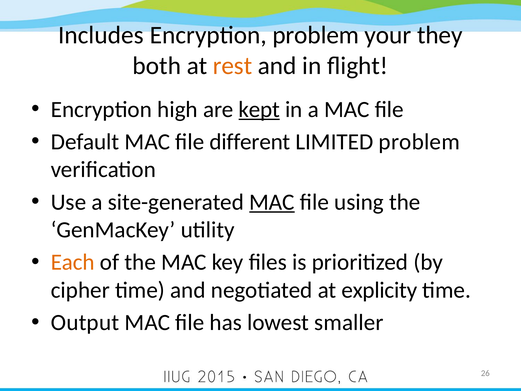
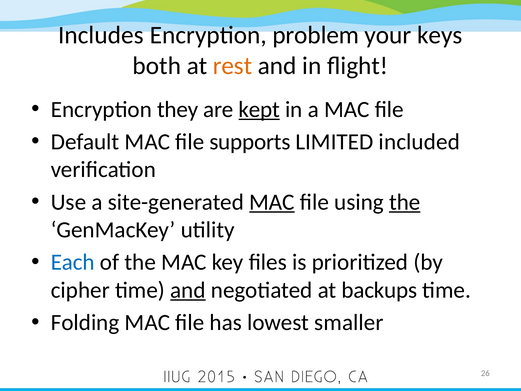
they: they -> keys (440, 35)
high: high -> they (178, 109)
different: different -> supports (250, 142)
LIMITED problem: problem -> included (419, 142)
the underline: none -> present (405, 202)
Each colour: orange -> blue (73, 262)
and underline: none -> present (188, 290)
explicity: explicity -> backups (379, 290)
Output: Output -> Folding (85, 322)
